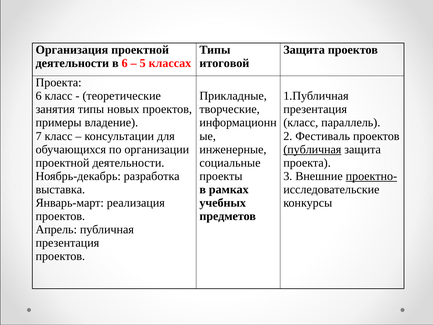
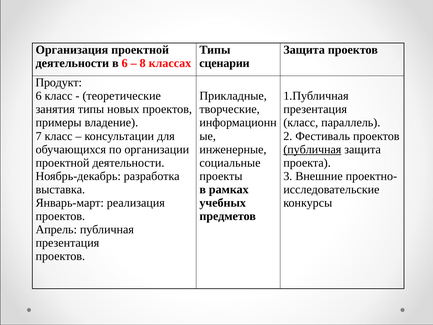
5: 5 -> 8 (143, 63)
итоговой: итоговой -> сценарии (224, 63)
Проекта: Проекта -> Продукт (59, 83)
проектно- underline: present -> none (371, 176)
